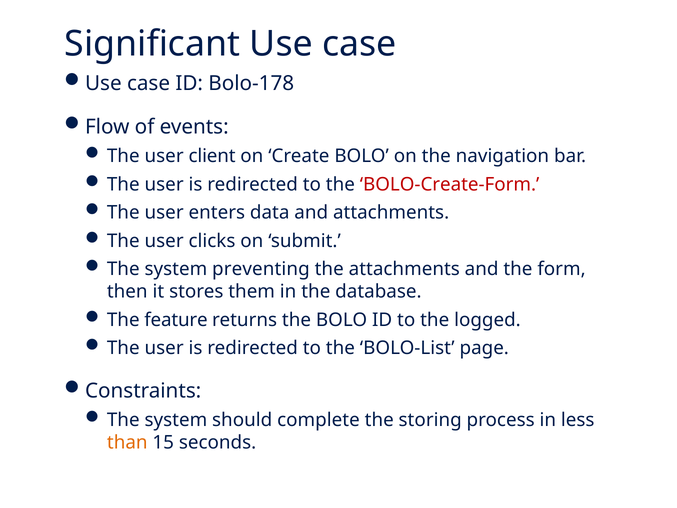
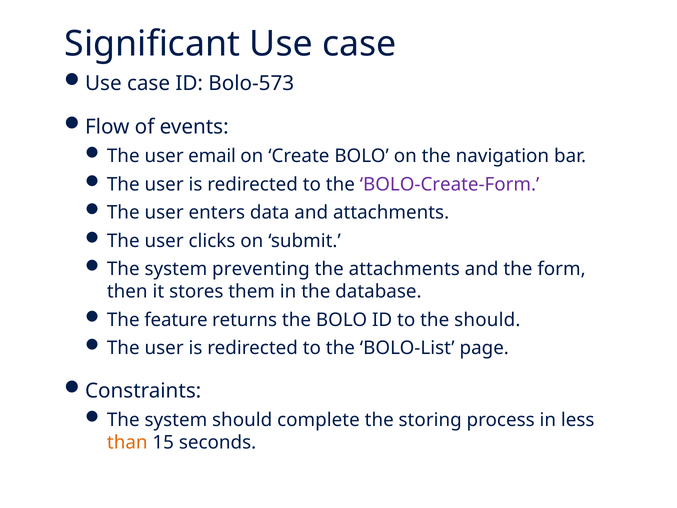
Bolo-178: Bolo-178 -> Bolo-573 (251, 83)
client: client -> email (212, 156)
BOLO-Create-Form colour: red -> purple (450, 184)
the logged: logged -> should (487, 320)
